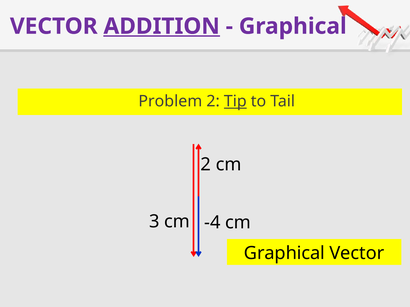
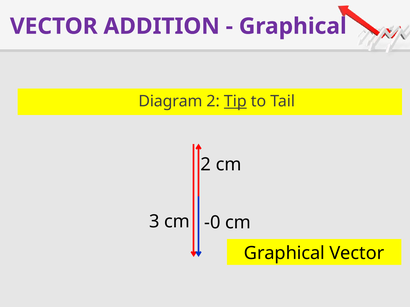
ADDITION underline: present -> none (162, 26)
Problem: Problem -> Diagram (170, 101)
-4: -4 -> -0 (212, 223)
